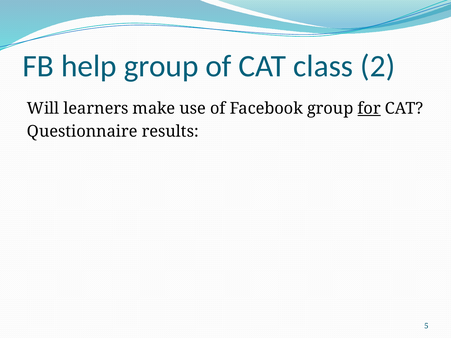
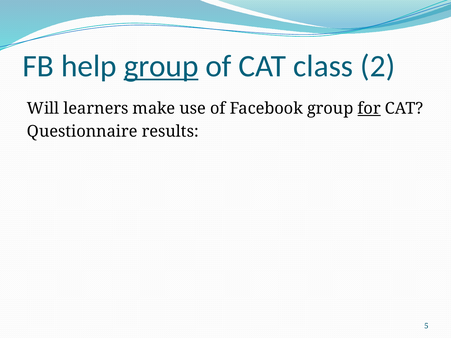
group underline: none -> present (161, 66)
